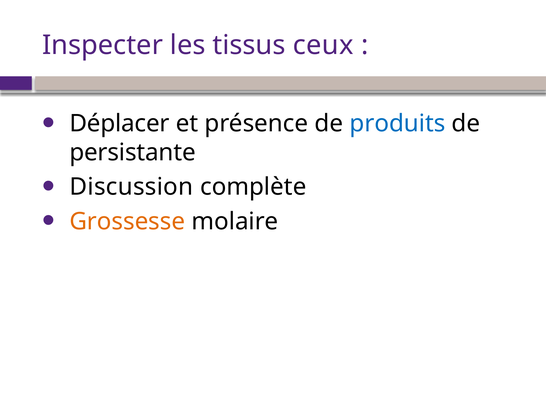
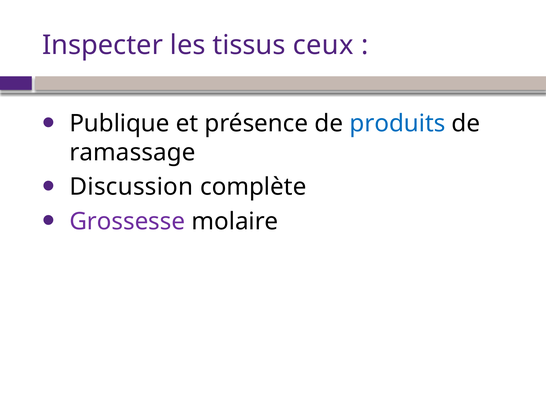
Déplacer: Déplacer -> Publique (119, 124)
persistante: persistante -> ramassage (132, 153)
Grossesse colour: orange -> purple (127, 222)
